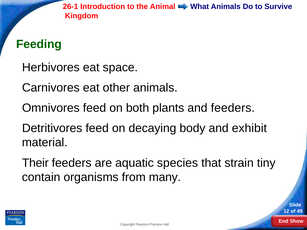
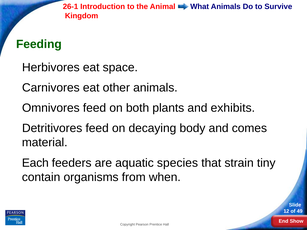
and feeders: feeders -> exhibits (233, 108)
exhibit: exhibit -> comes (249, 128)
Their: Their -> Each (35, 163)
many: many -> when (165, 177)
